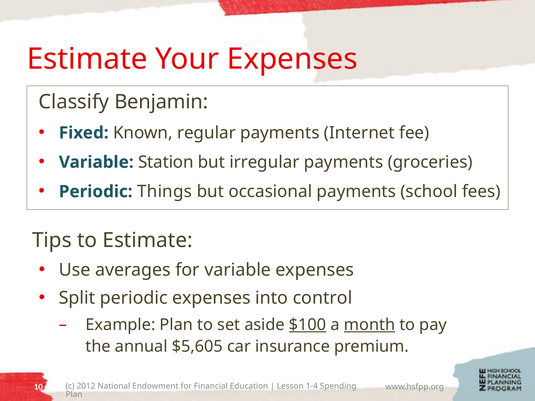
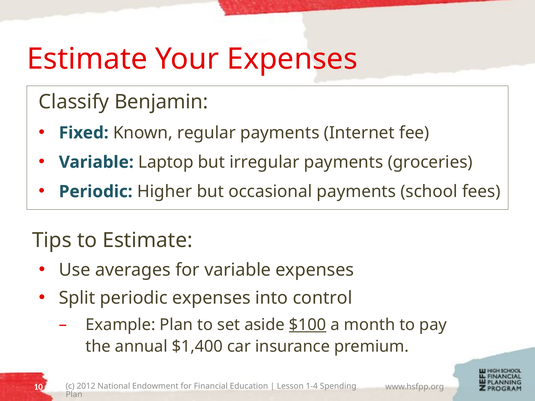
Station: Station -> Laptop (166, 162)
Things: Things -> Higher (165, 192)
month underline: present -> none (370, 325)
$5,605: $5,605 -> $1,400 (197, 347)
